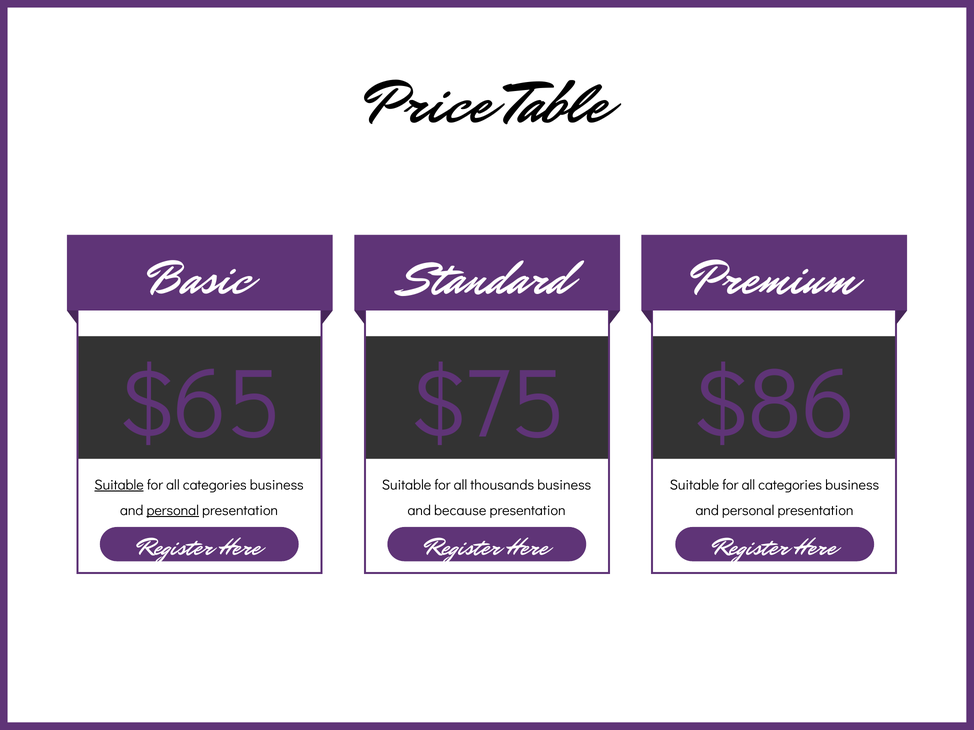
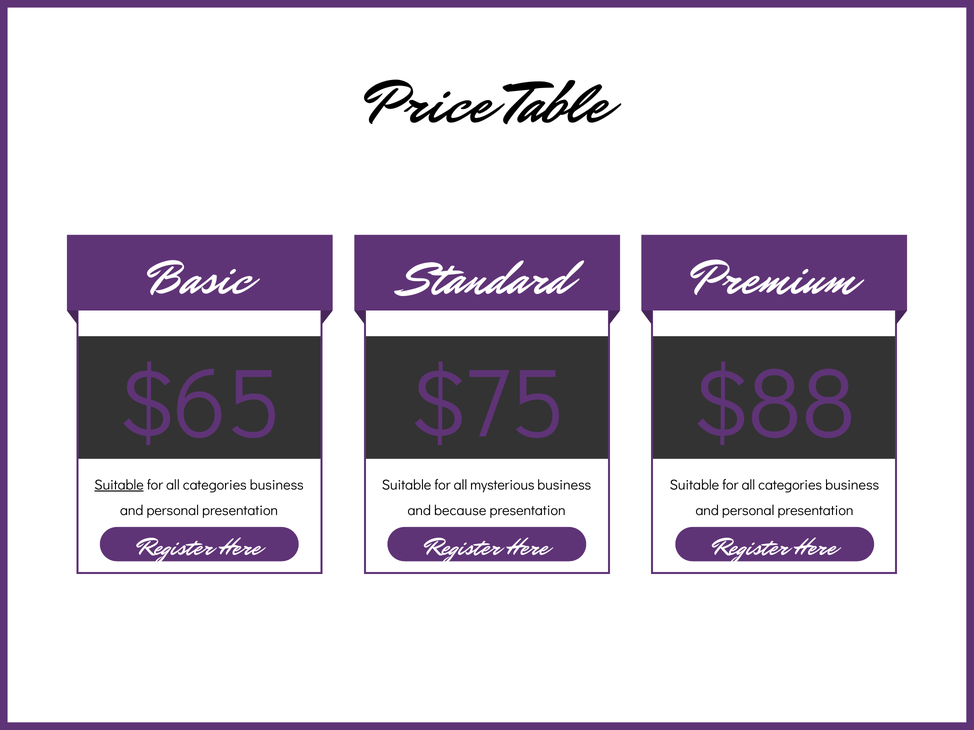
$86: $86 -> $88 (773, 405)
thousands: thousands -> mysterious (502, 485)
personal underline: present -> none (173, 511)
